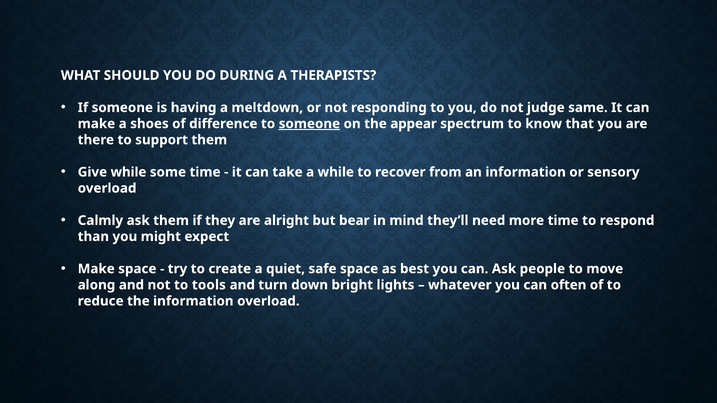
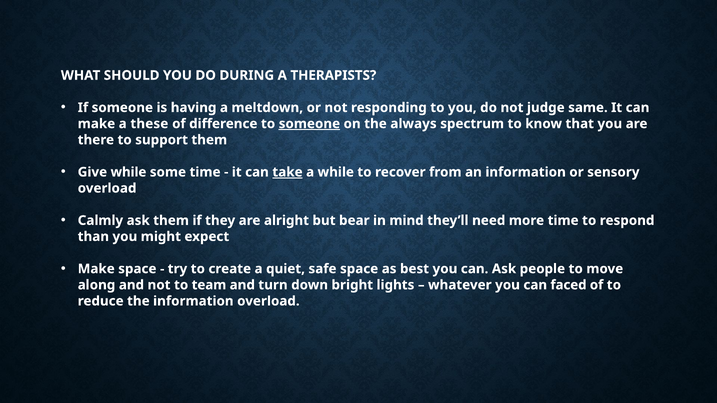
shoes: shoes -> these (149, 124)
appear: appear -> always (413, 124)
take underline: none -> present (287, 172)
tools: tools -> team (209, 285)
often: often -> faced (569, 285)
